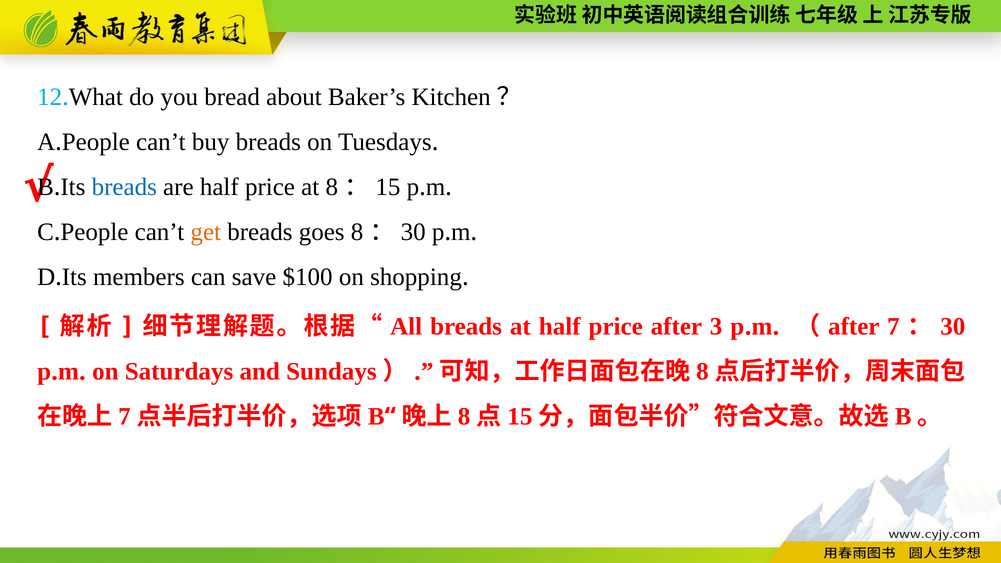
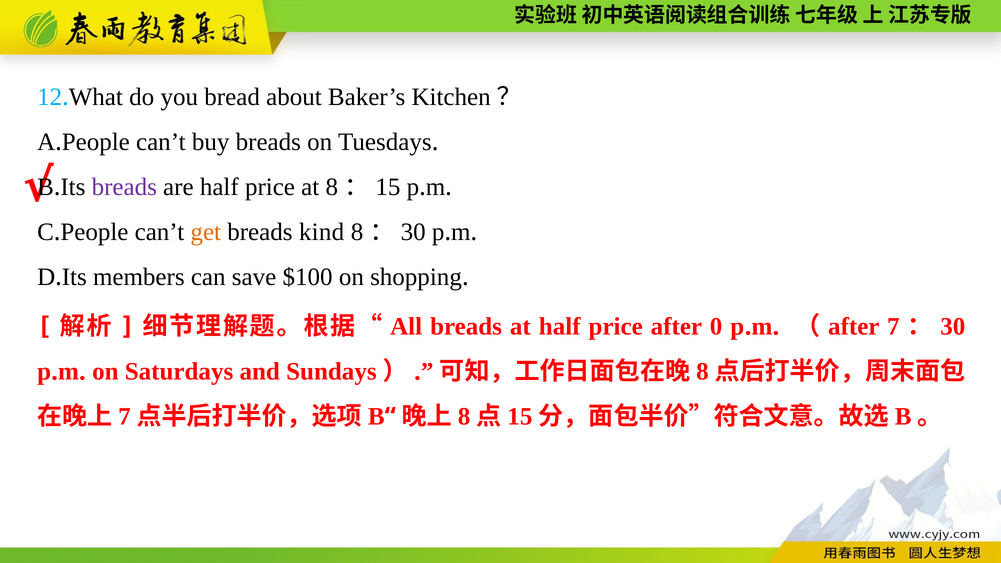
breads colour: blue -> purple (124, 187)
goes: goes -> kind (322, 232)
3: 3 -> 0 (716, 327)
